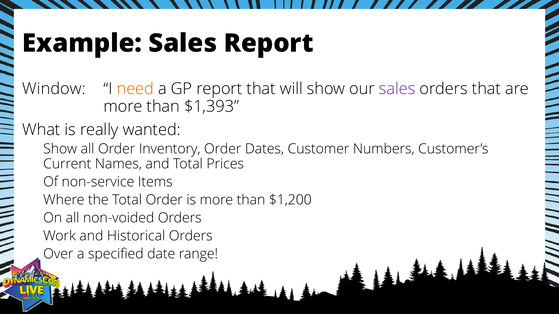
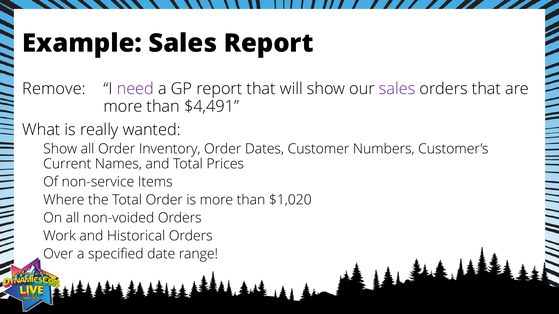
Window: Window -> Remove (54, 89)
need colour: orange -> purple (135, 89)
$1,393: $1,393 -> $4,491 (211, 106)
$1,200: $1,200 -> $1,020 (290, 200)
